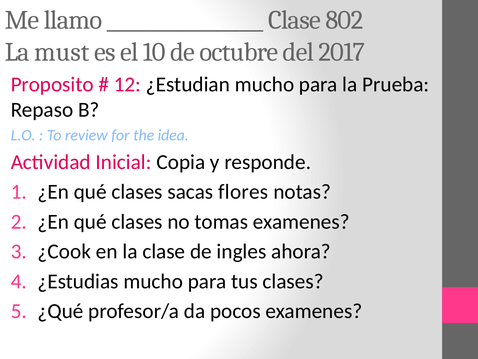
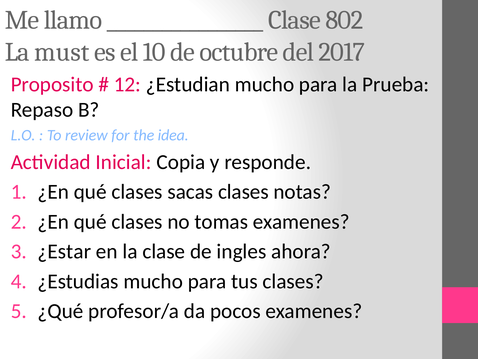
sacas flores: flores -> clases (243, 192)
¿Cook: ¿Cook -> ¿Estar (64, 251)
